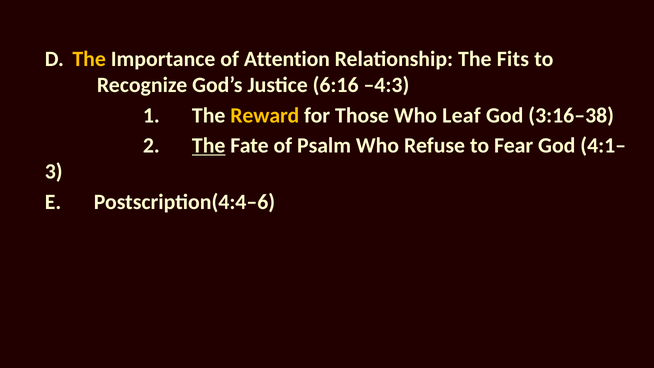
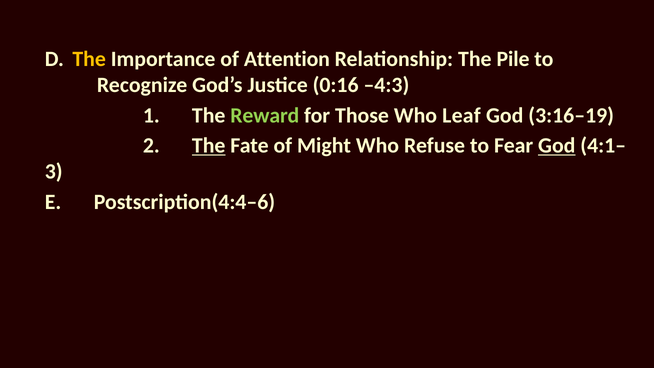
Fits: Fits -> Pile (513, 59)
6:16: 6:16 -> 0:16 (336, 85)
Reward colour: yellow -> light green (265, 115)
3:16–38: 3:16–38 -> 3:16–19 (571, 115)
Psalm: Psalm -> Might (324, 146)
God underline: none -> present (557, 146)
